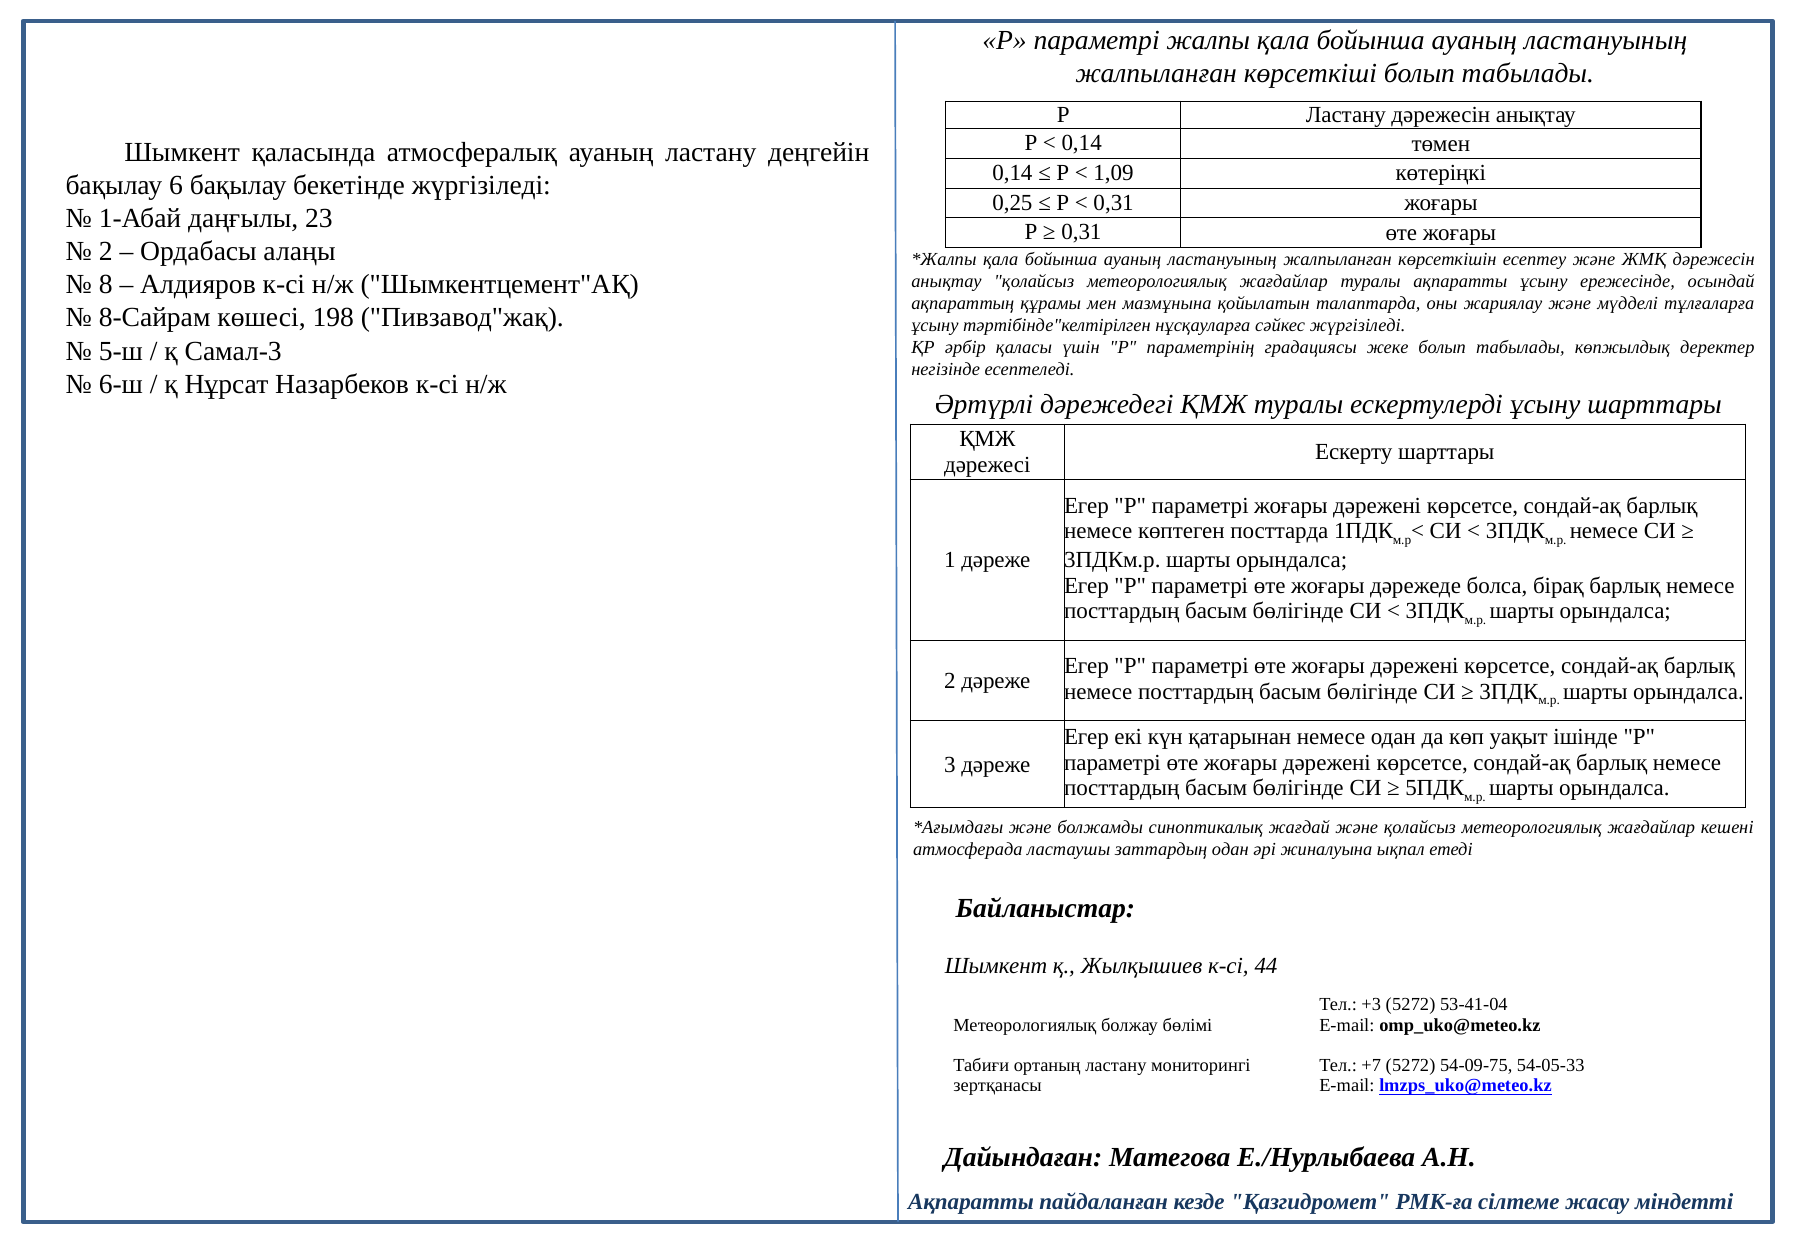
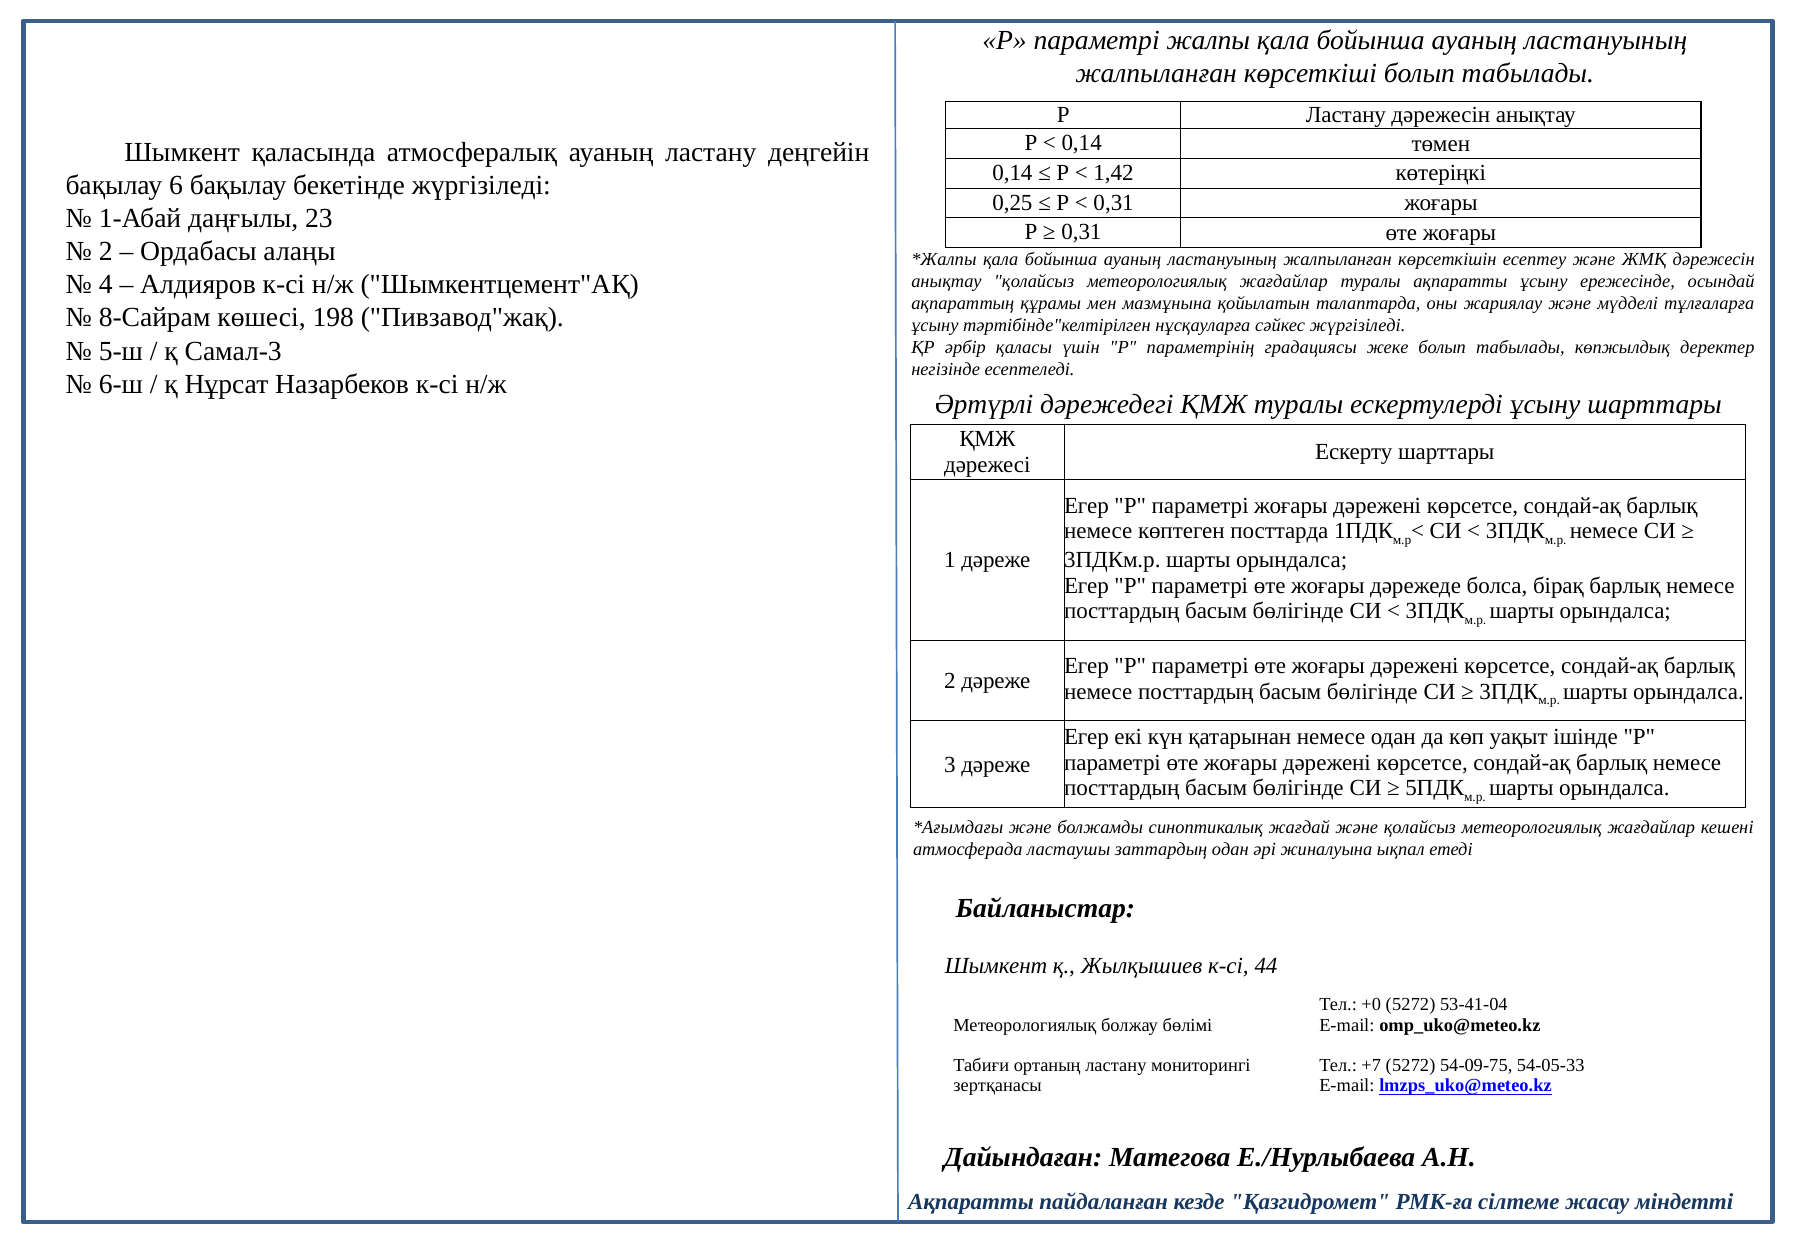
1,09: 1,09 -> 1,42 (1114, 173)
8: 8 -> 4 (106, 285)
+3: +3 -> +0 (1371, 1005)
